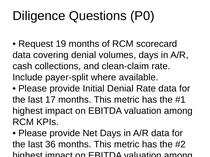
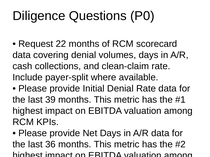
19: 19 -> 22 (61, 44)
17: 17 -> 39 (50, 100)
